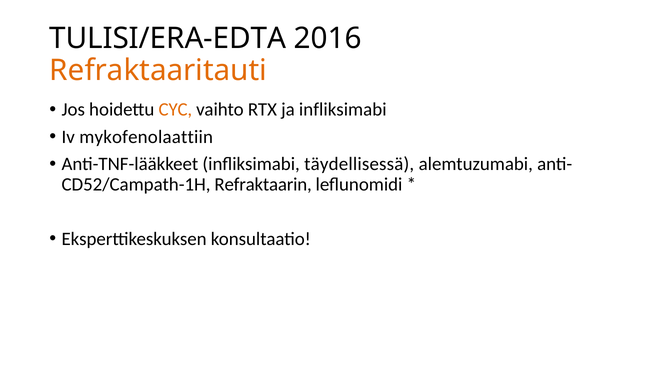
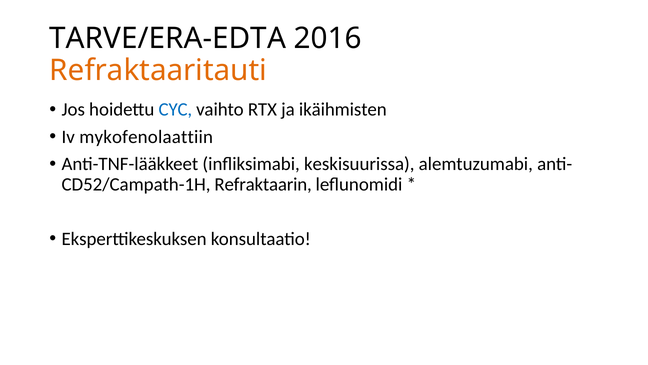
TULISI/ERA-EDTA: TULISI/ERA-EDTA -> TARVE/ERA-EDTA (168, 38)
CYC colour: orange -> blue (175, 110)
ja infliksimabi: infliksimabi -> ikäihmisten (343, 110)
täydellisessä: täydellisessä -> keskisuurissa (359, 164)
